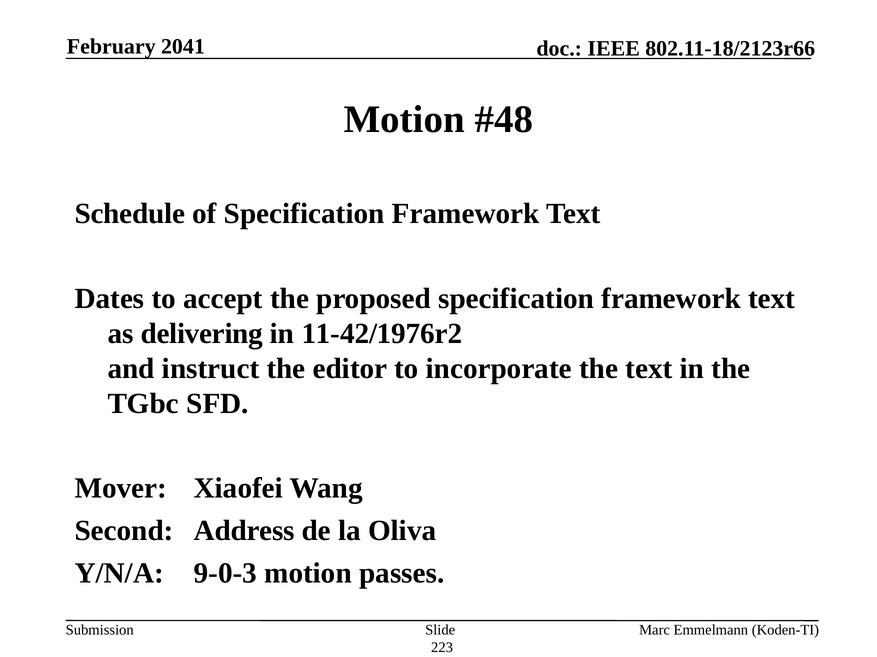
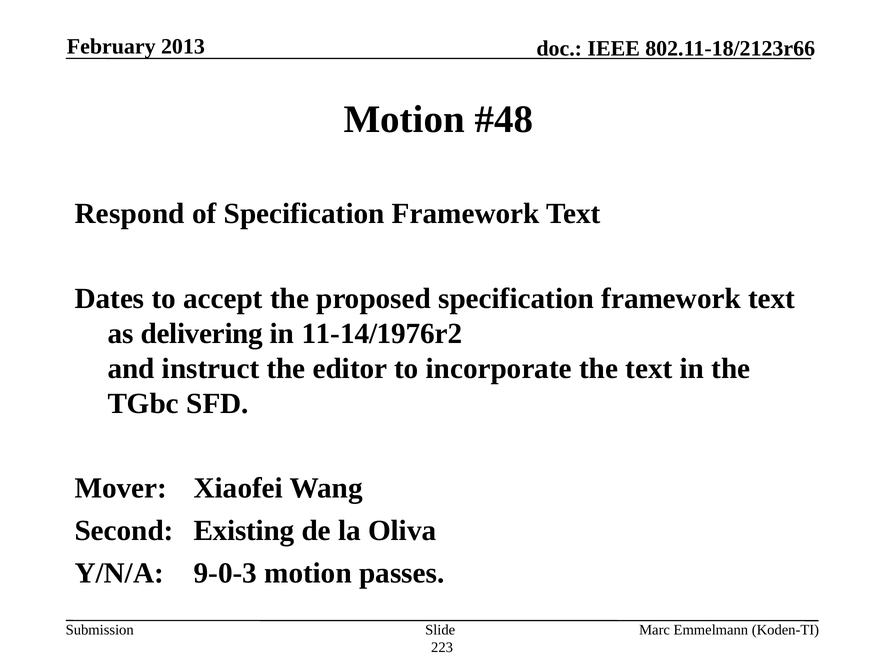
2041: 2041 -> 2013 (183, 46)
Schedule: Schedule -> Respond (130, 214)
11-42/1976r2: 11-42/1976r2 -> 11-14/1976r2 (382, 334)
Address: Address -> Existing (244, 531)
